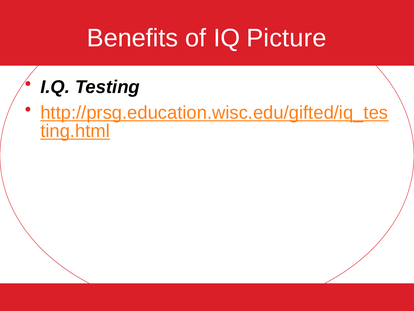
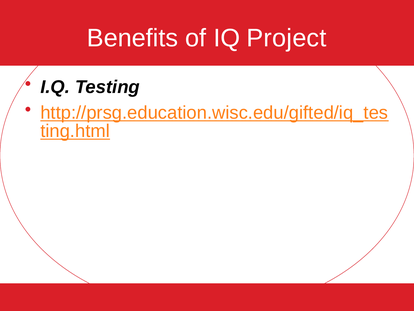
Picture: Picture -> Project (287, 38)
